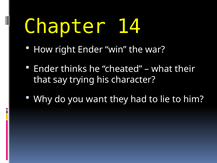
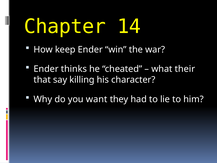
right: right -> keep (65, 49)
trying: trying -> killing (82, 80)
